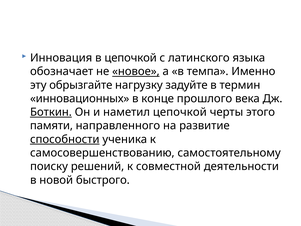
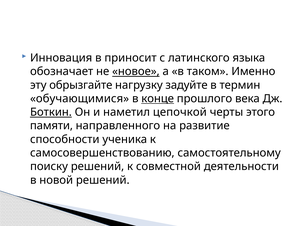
в цепочкой: цепочкой -> приносит (131, 58)
темпа: темпа -> таком (208, 71)
инновационных: инновационных -> обучающимися (80, 98)
конце underline: none -> present (158, 98)
способности underline: present -> none (65, 139)
новой быстрого: быстрого -> решений (103, 180)
